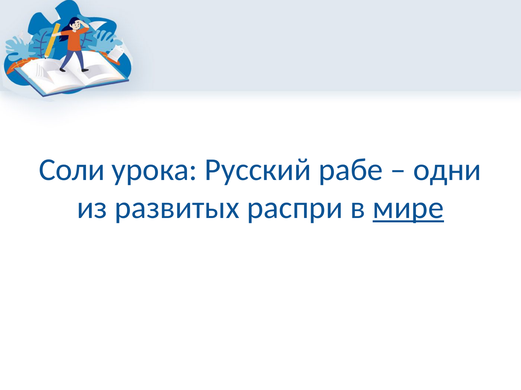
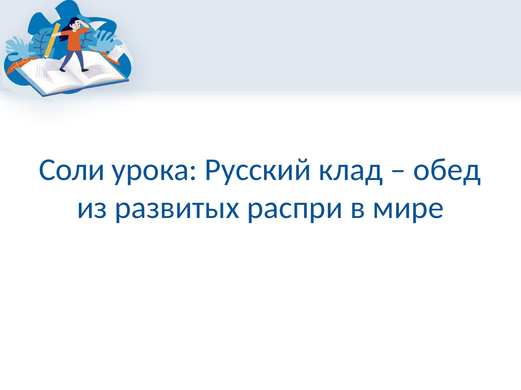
рабе: рабе -> клад (351, 170)
одни: одни -> обед (447, 170)
мире underline: present -> none (408, 208)
